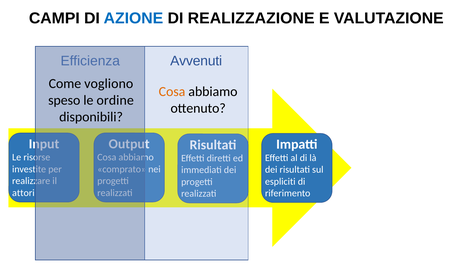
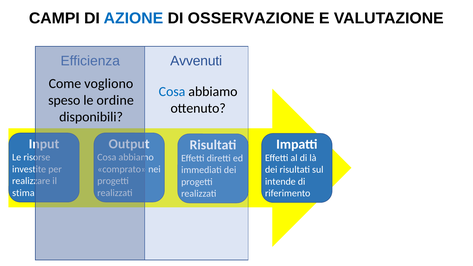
REALIZZAZIONE: REALIZZAZIONE -> OSSERVAZIONE (251, 18)
Cosa colour: orange -> blue (172, 92)
espliciti: espliciti -> intende (280, 181)
attori: attori -> stima (23, 193)
